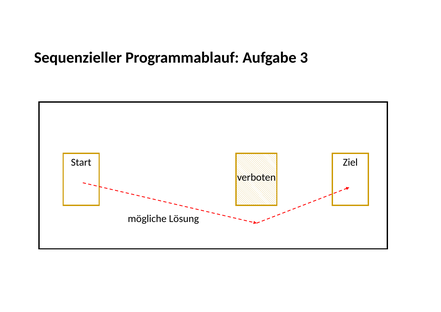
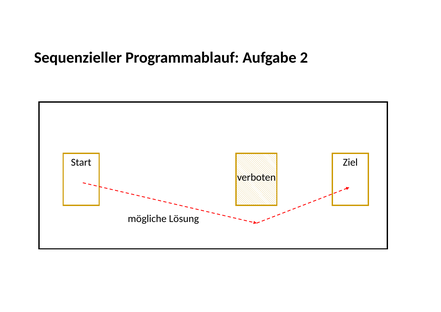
3: 3 -> 2 (304, 57)
